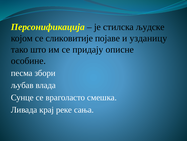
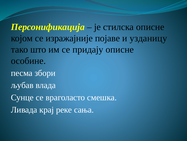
стилска људске: људске -> описне (150, 27)
сликовитије: сликовитије -> изражајније (69, 38)
